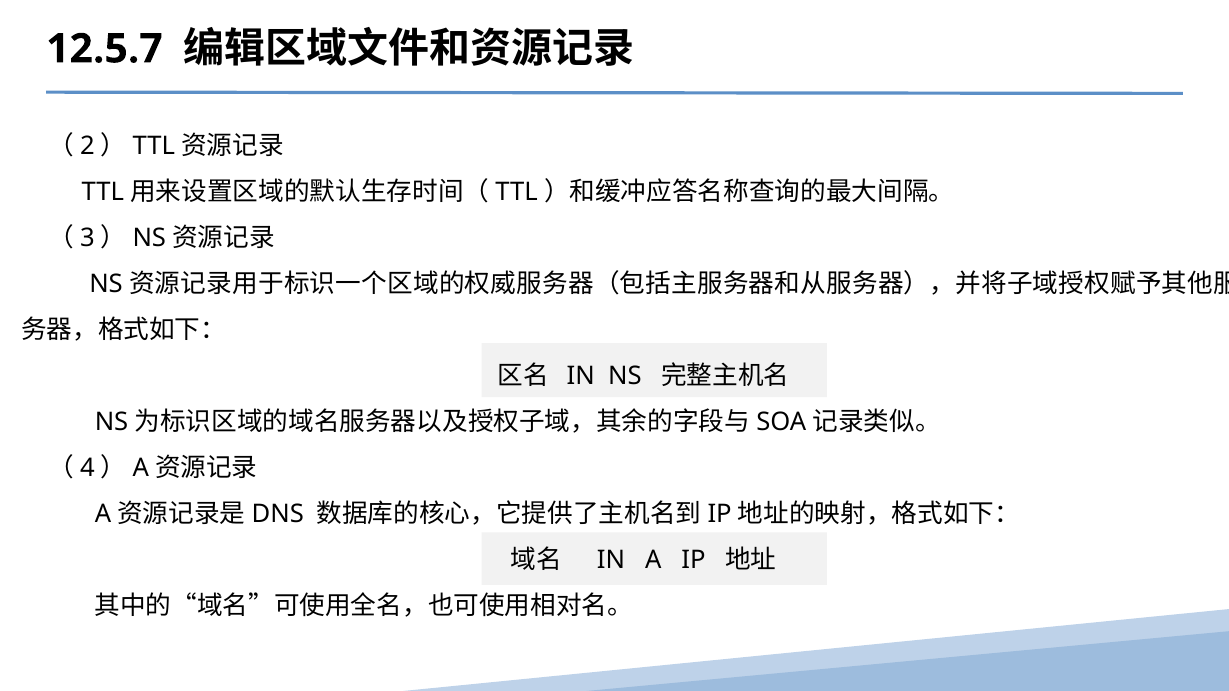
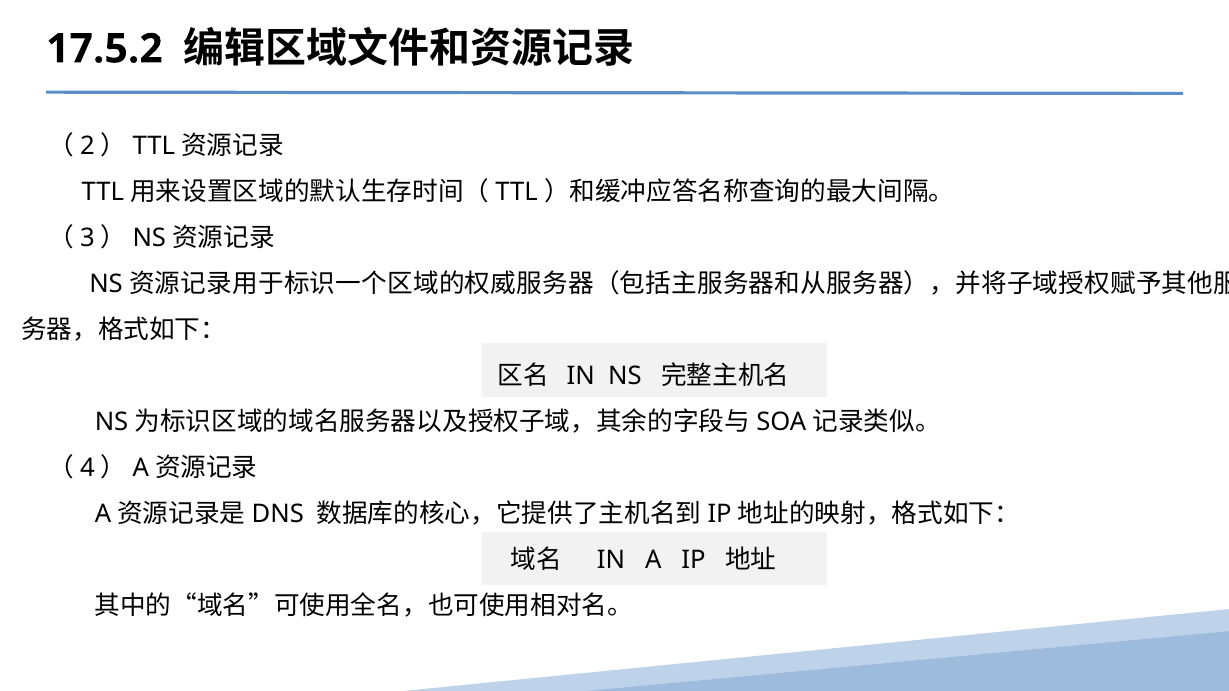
12.5.7: 12.5.7 -> 17.5.2 (104, 49)
